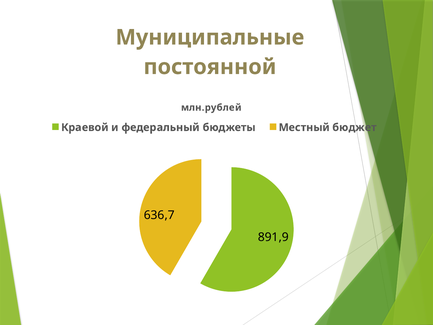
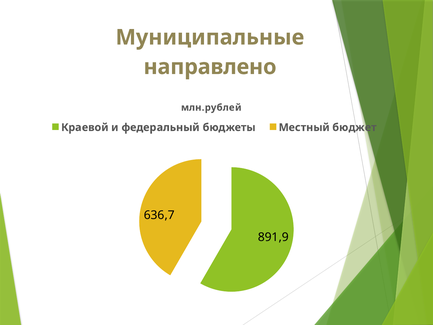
постоянной: постоянной -> направлено (210, 67)
